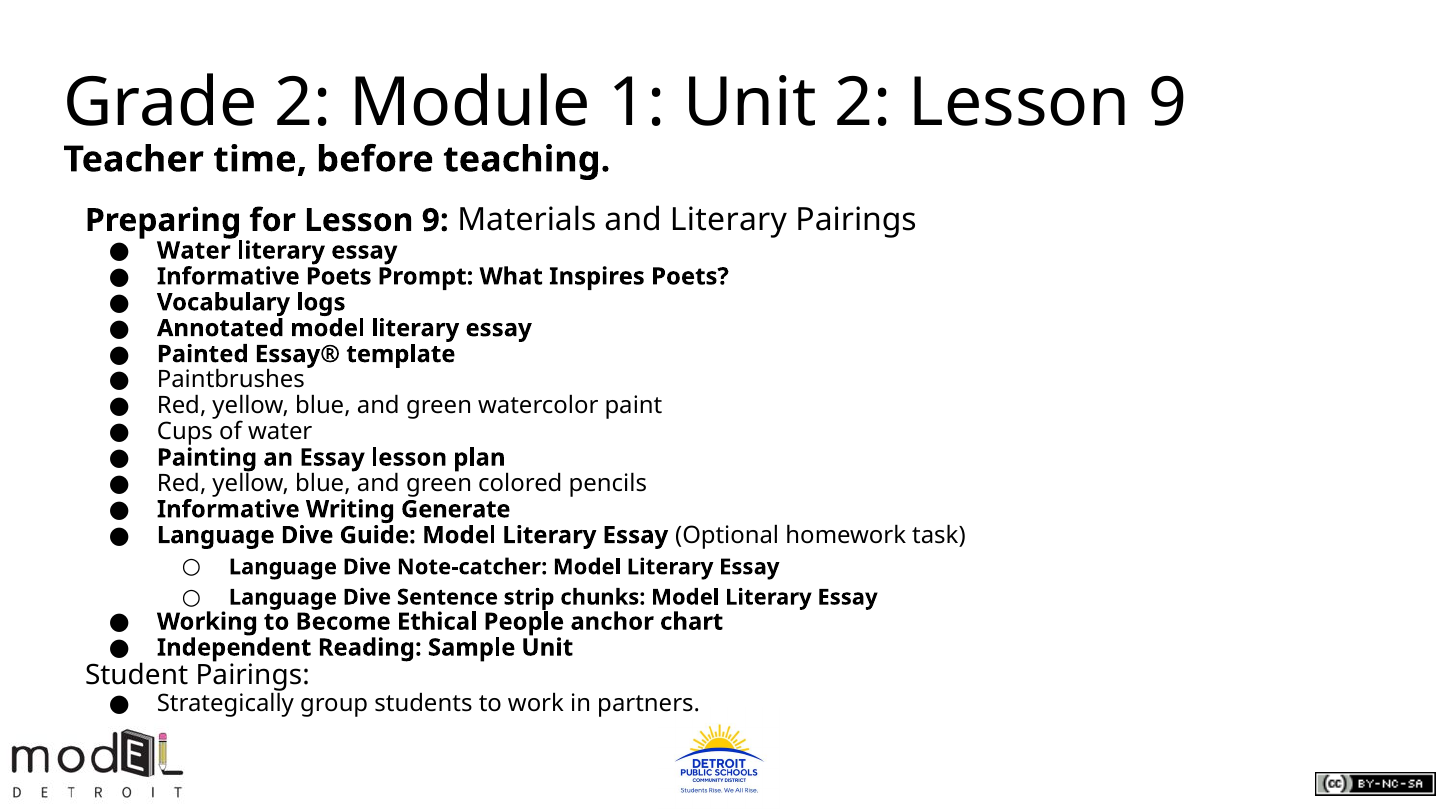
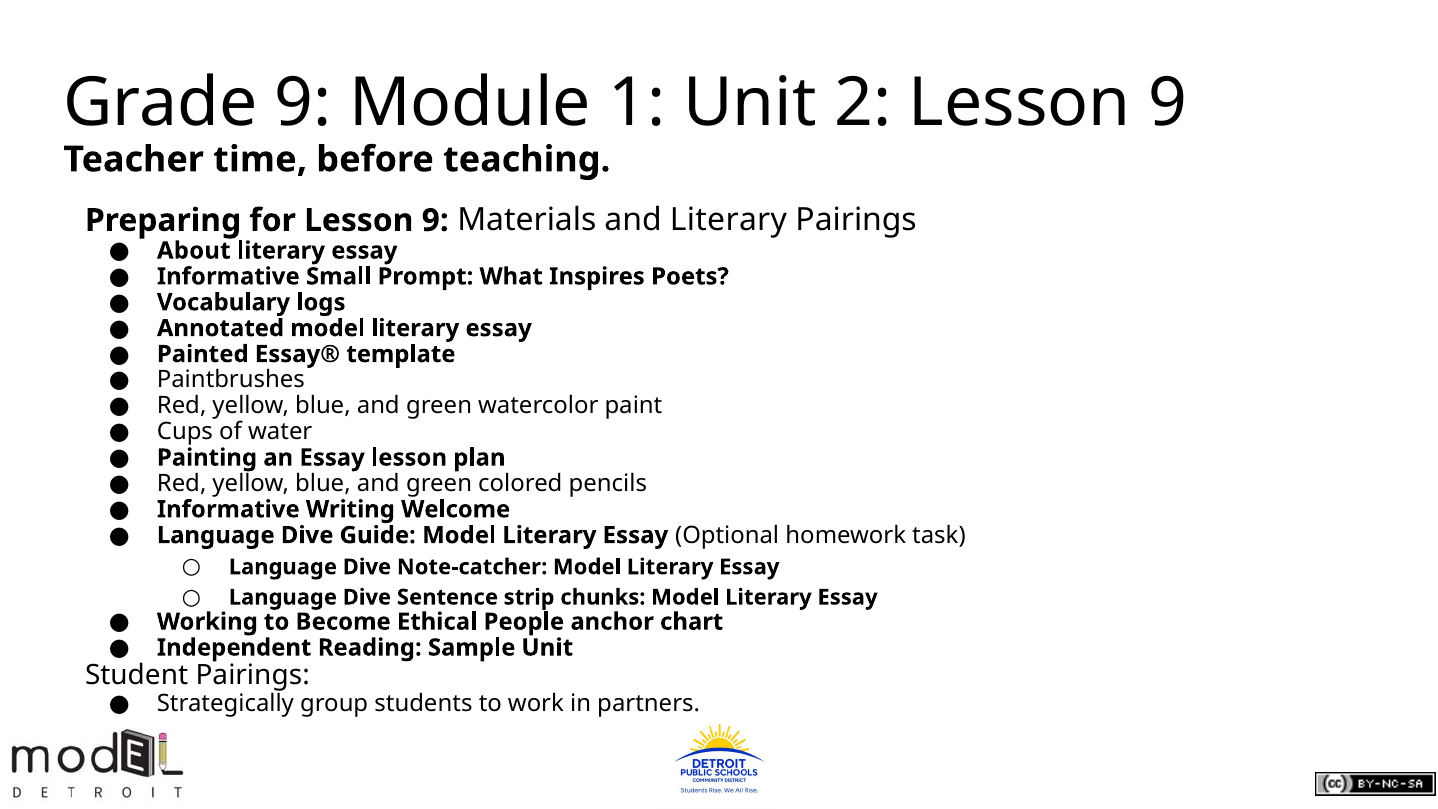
Grade 2: 2 -> 9 (303, 103)
Water: Water -> About (194, 251)
Informative Poets: Poets -> Small (339, 277)
Generate: Generate -> Welcome (456, 509)
